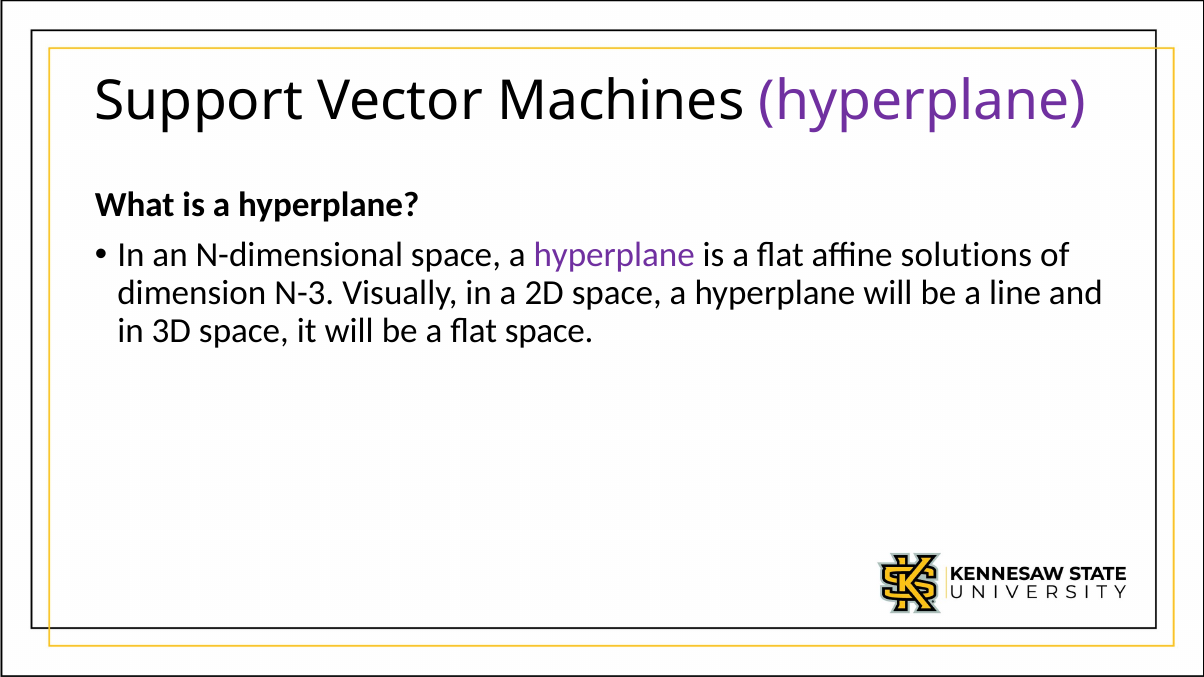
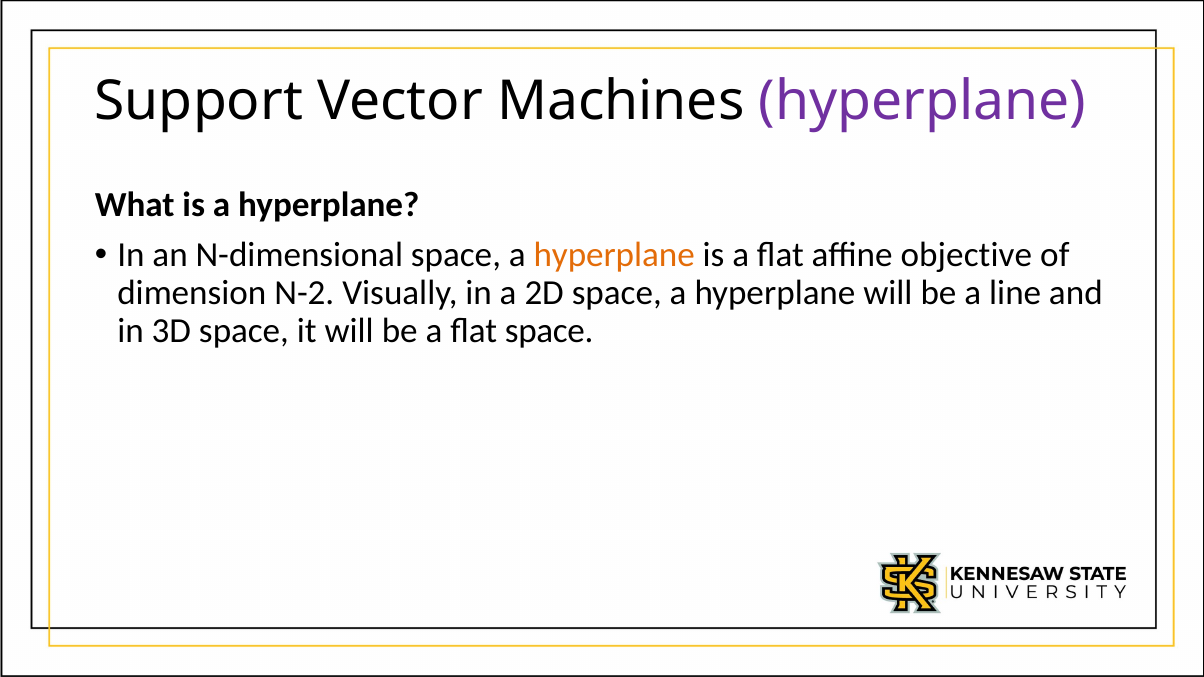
hyperplane colour: purple -> orange (614, 256)
solutions: solutions -> objective (966, 256)
N-3: N-3 -> N-2 (304, 293)
